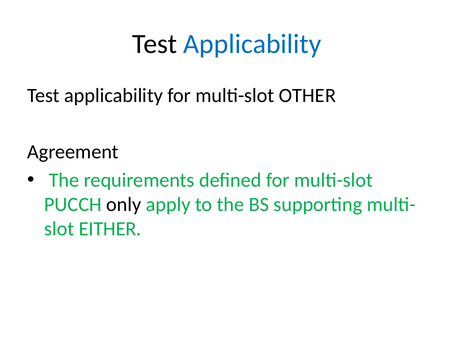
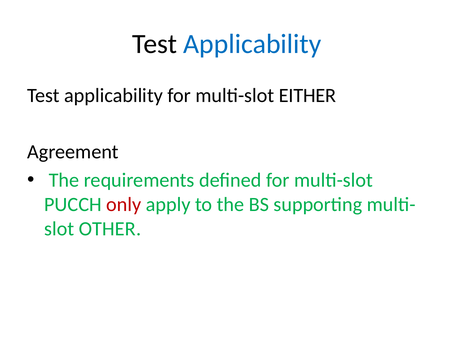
OTHER: OTHER -> EITHER (307, 95)
only colour: black -> red (124, 204)
EITHER: EITHER -> OTHER (110, 228)
